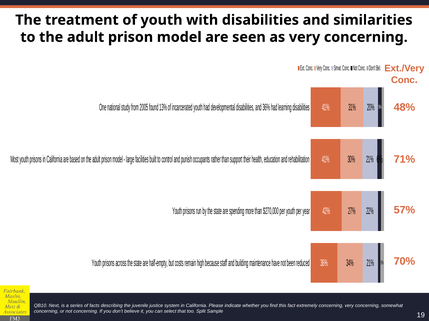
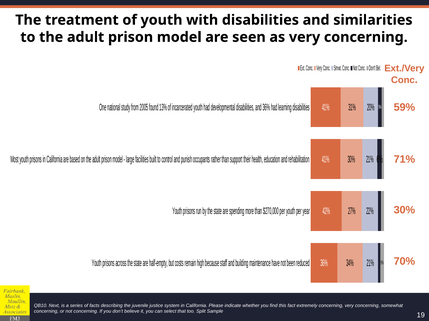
48%: 48% -> 59% (404, 107)
57%: 57% -> 30% (404, 210)
